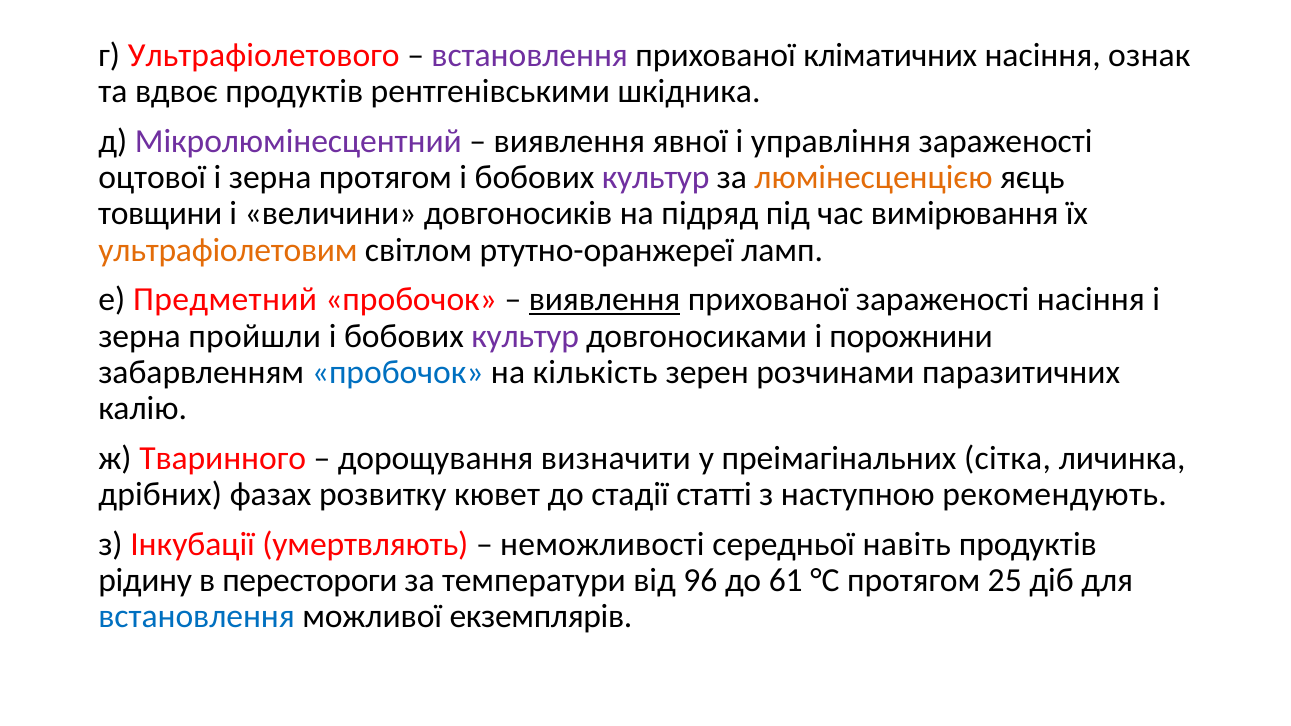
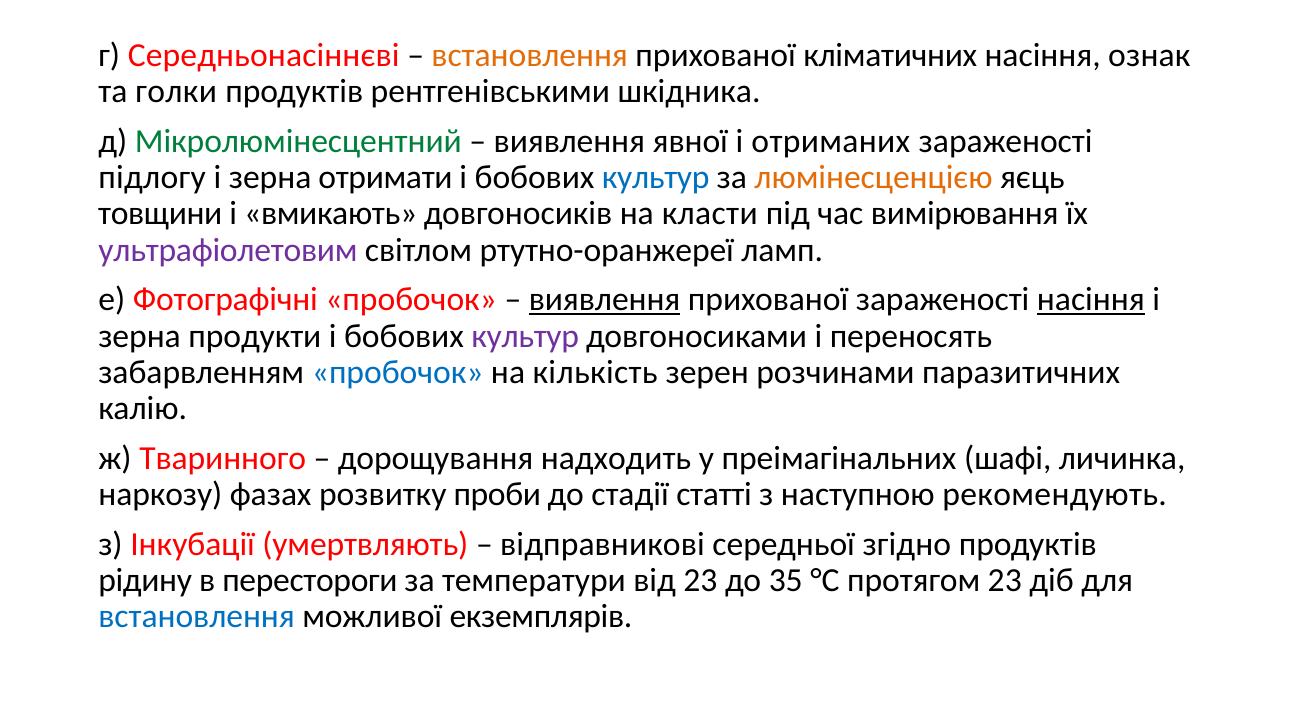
Ультрафіолетового: Ультрафіолетового -> Середньонасіннєві (264, 55)
встановлення colour: purple -> orange (530, 55)
вдвоє: вдвоє -> голки (176, 91)
Мікролюмінесцентний colour: purple -> green (298, 141)
управління: управління -> отриманих (831, 141)
оцтової: оцтової -> підлогу (152, 177)
зерна протягом: протягом -> отримати (385, 177)
культур colour: purple -> blue (656, 177)
величини: величини -> вмикають (331, 214)
підряд: підряд -> класти (710, 214)
ультрафіолетовим colour: orange -> purple (228, 250)
Предметний: Предметний -> Фотографічні (225, 300)
насіння underline: none -> present (1091, 300)
пройшли: пройшли -> продукти (255, 336)
порожнини: порожнини -> переносять (911, 336)
визначити: визначити -> надходить (616, 458)
сітка: сітка -> шафі (1008, 458)
дрібних: дрібних -> наркозу (160, 495)
кювет: кювет -> проби (497, 495)
неможливості: неможливості -> відправникові (602, 544)
навіть: навіть -> згідно (907, 544)
від 96: 96 -> 23 (700, 581)
61: 61 -> 35 (786, 581)
протягом 25: 25 -> 23 (1005, 581)
